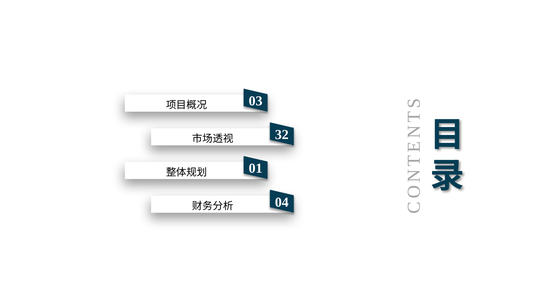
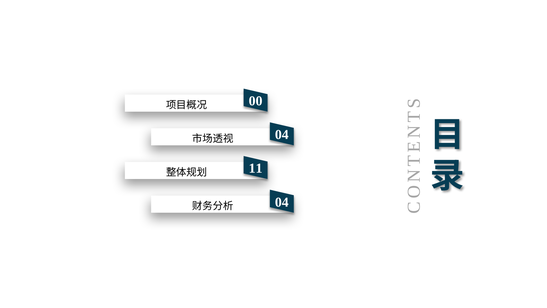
03: 03 -> 00 (256, 101)
32: 32 -> 04 (282, 135)
01: 01 -> 11 (256, 168)
